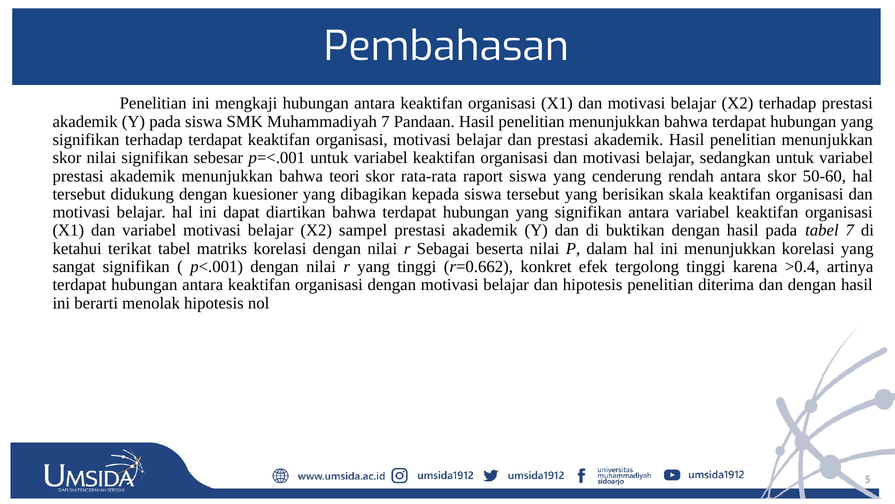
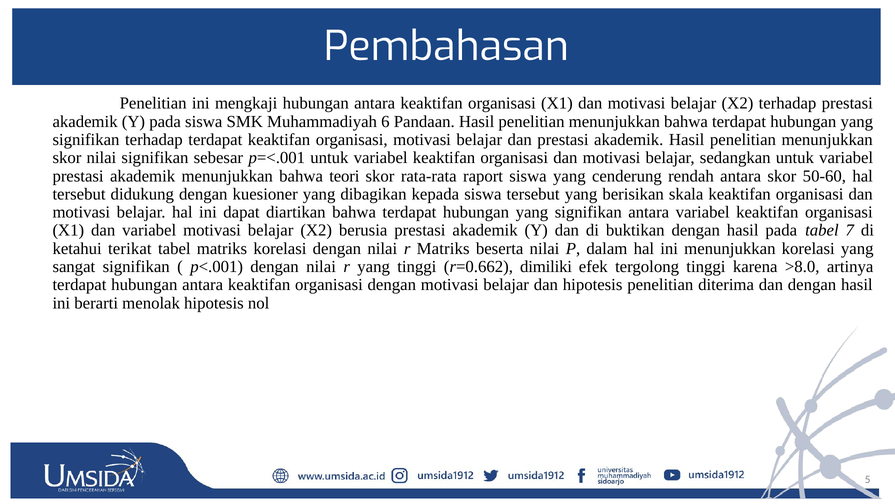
Muhammadiyah 7: 7 -> 6 (385, 121)
sampel: sampel -> berusia (363, 230)
r Sebagai: Sebagai -> Matriks (443, 248)
konkret: konkret -> dimiliki (546, 266)
>0.4: >0.4 -> >8.0 (802, 266)
